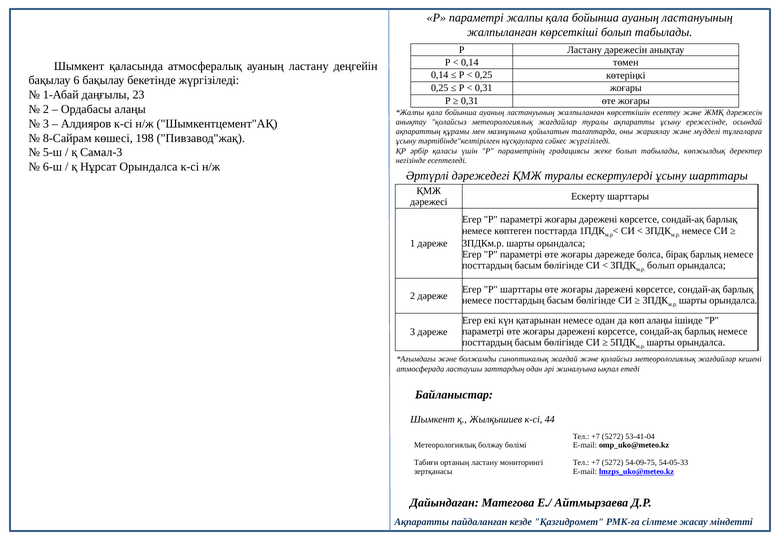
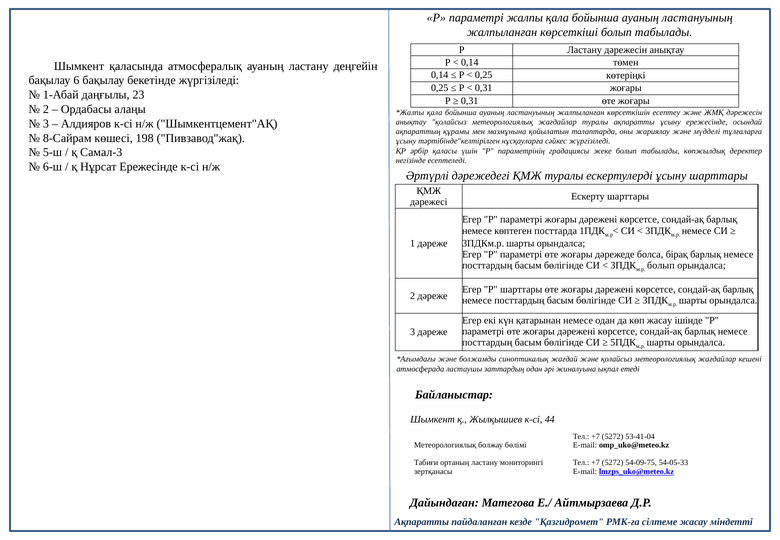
Нұрсат Орындалса: Орындалса -> Ережесінде (149, 167)
көп алаңы: алаңы -> жасау (660, 320)
